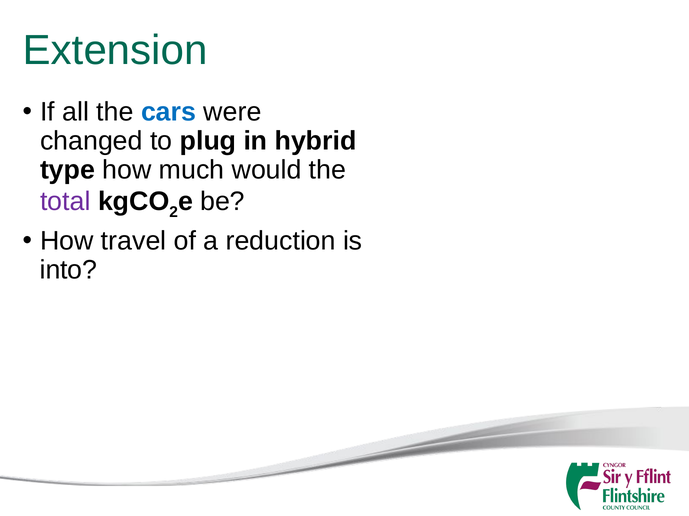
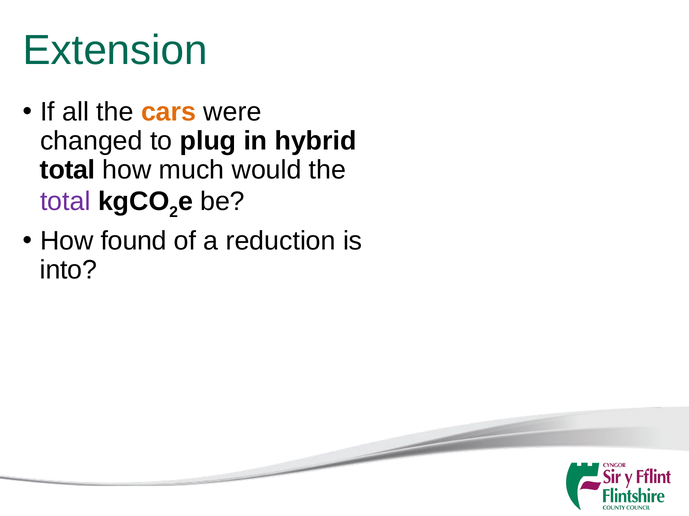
cars colour: blue -> orange (169, 112)
type: type -> total (68, 170)
travel: travel -> found (134, 241)
